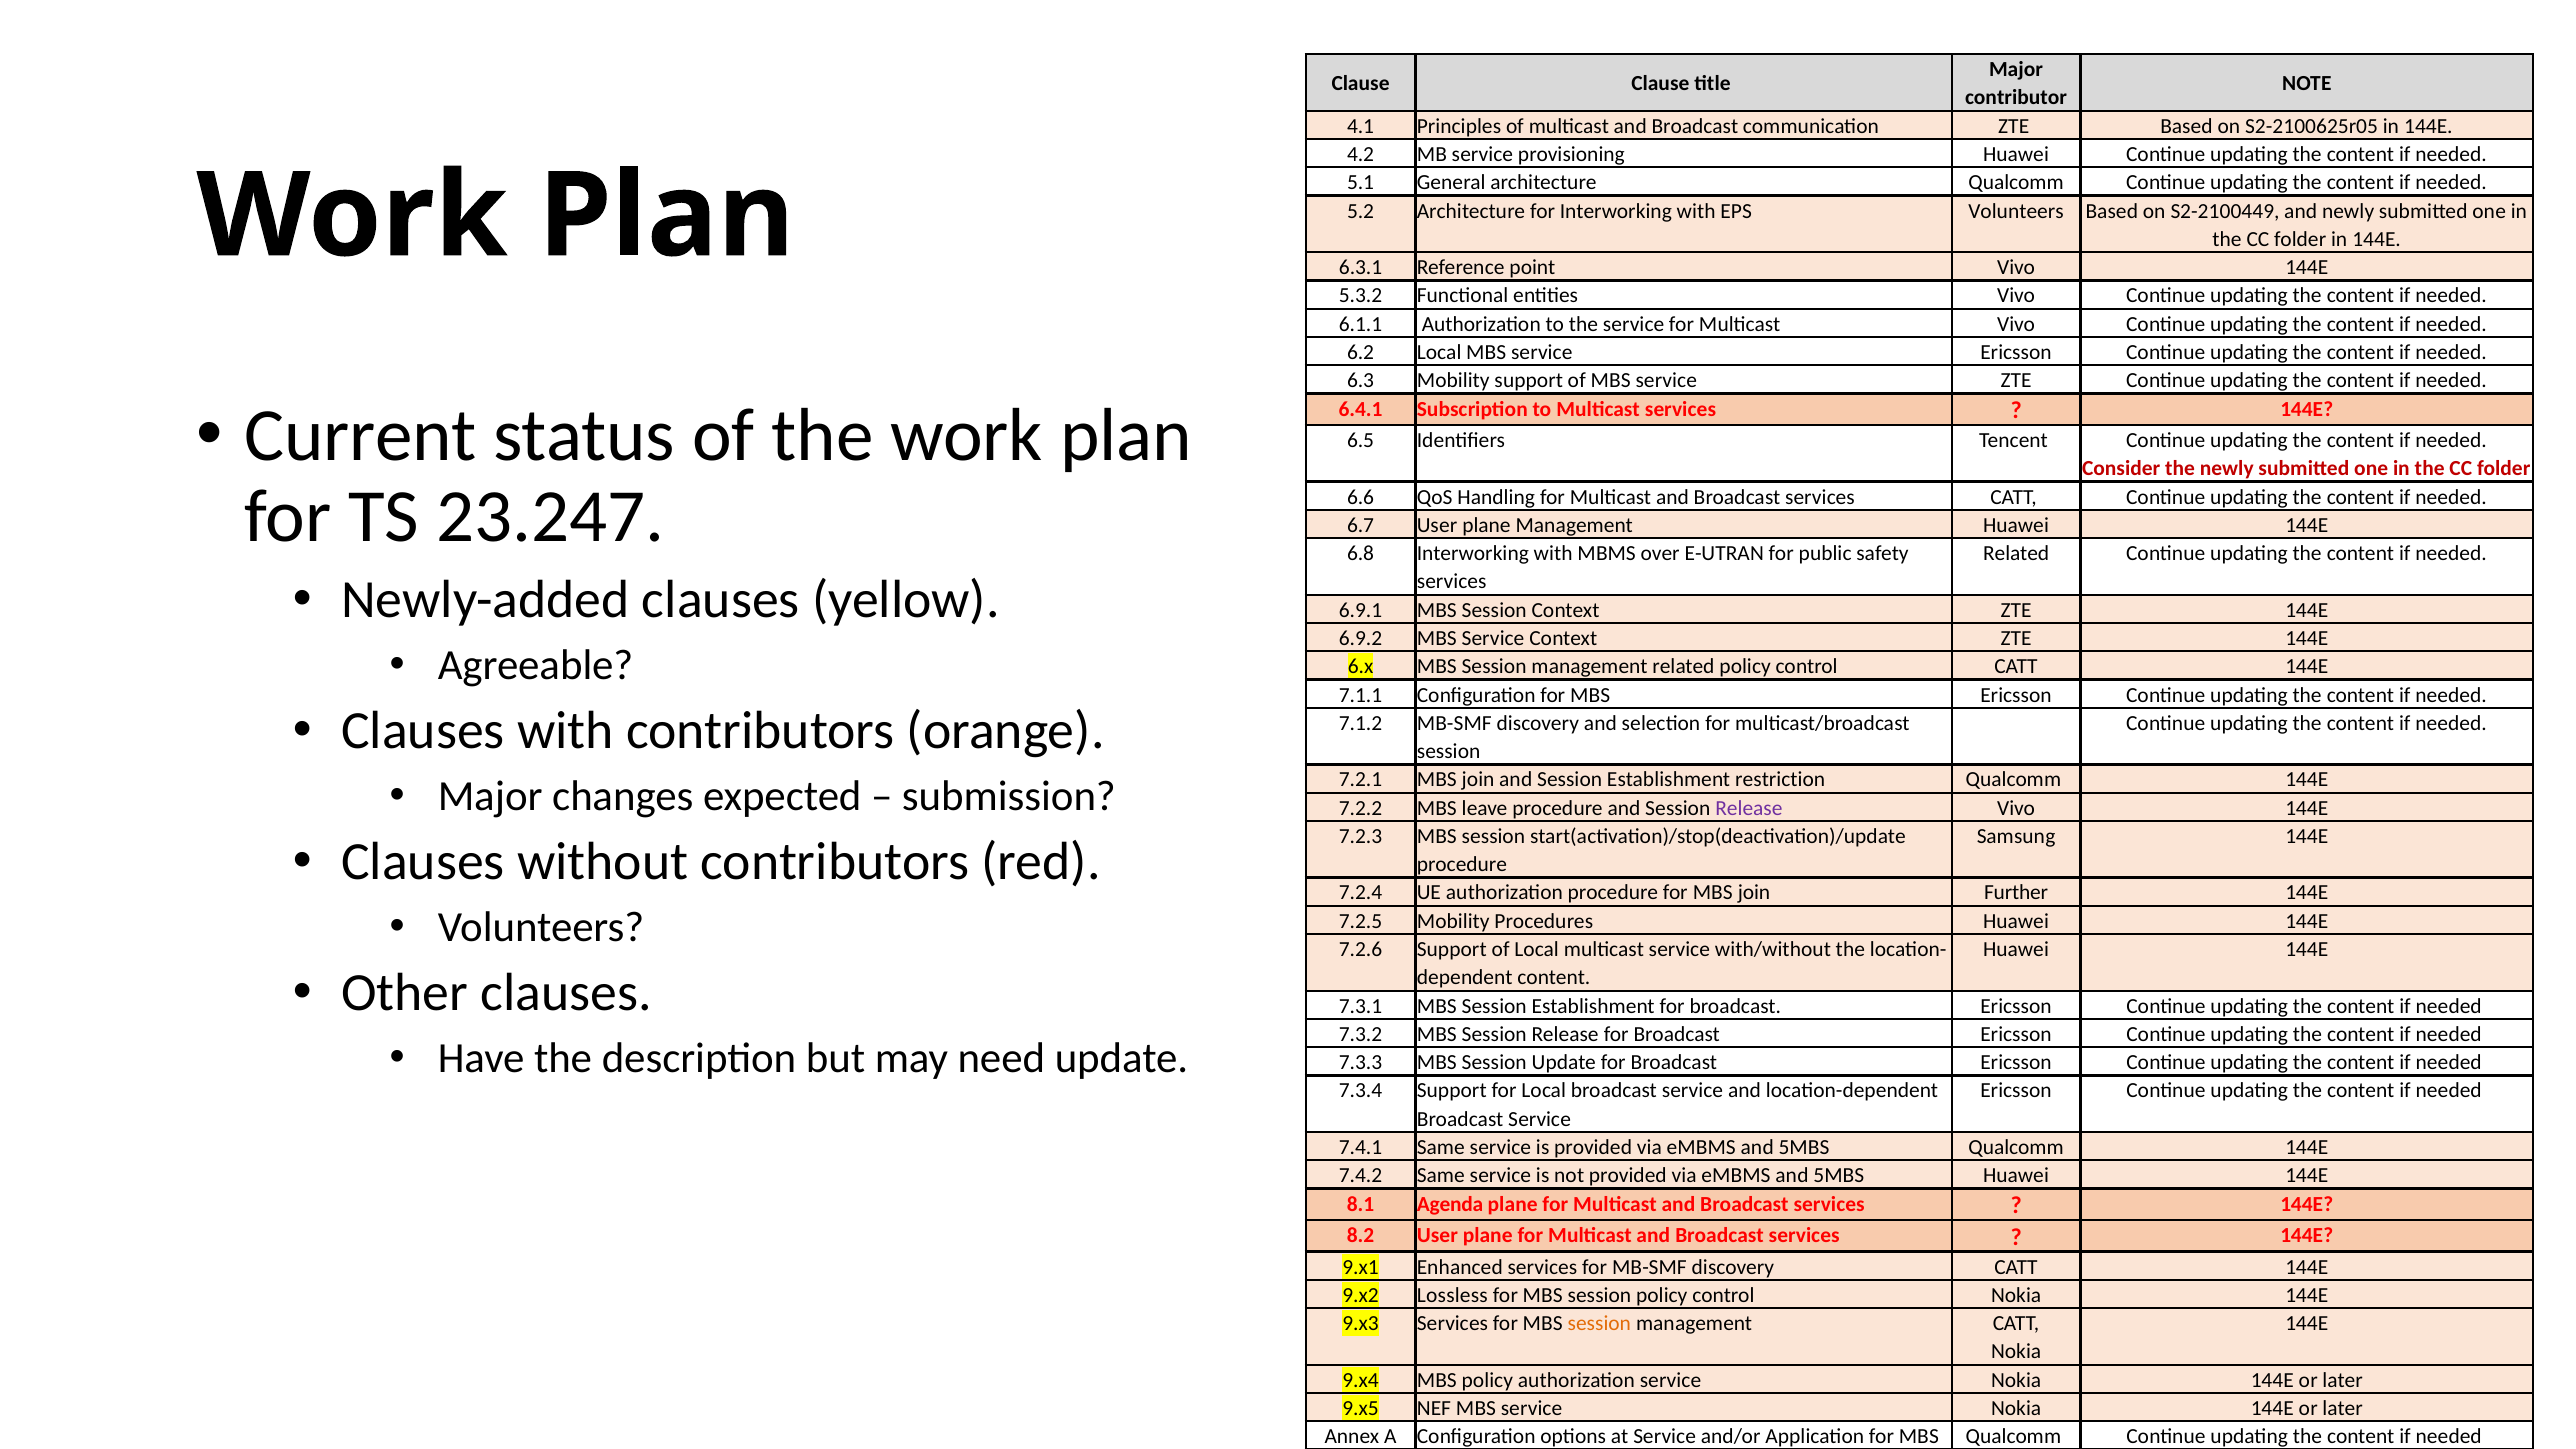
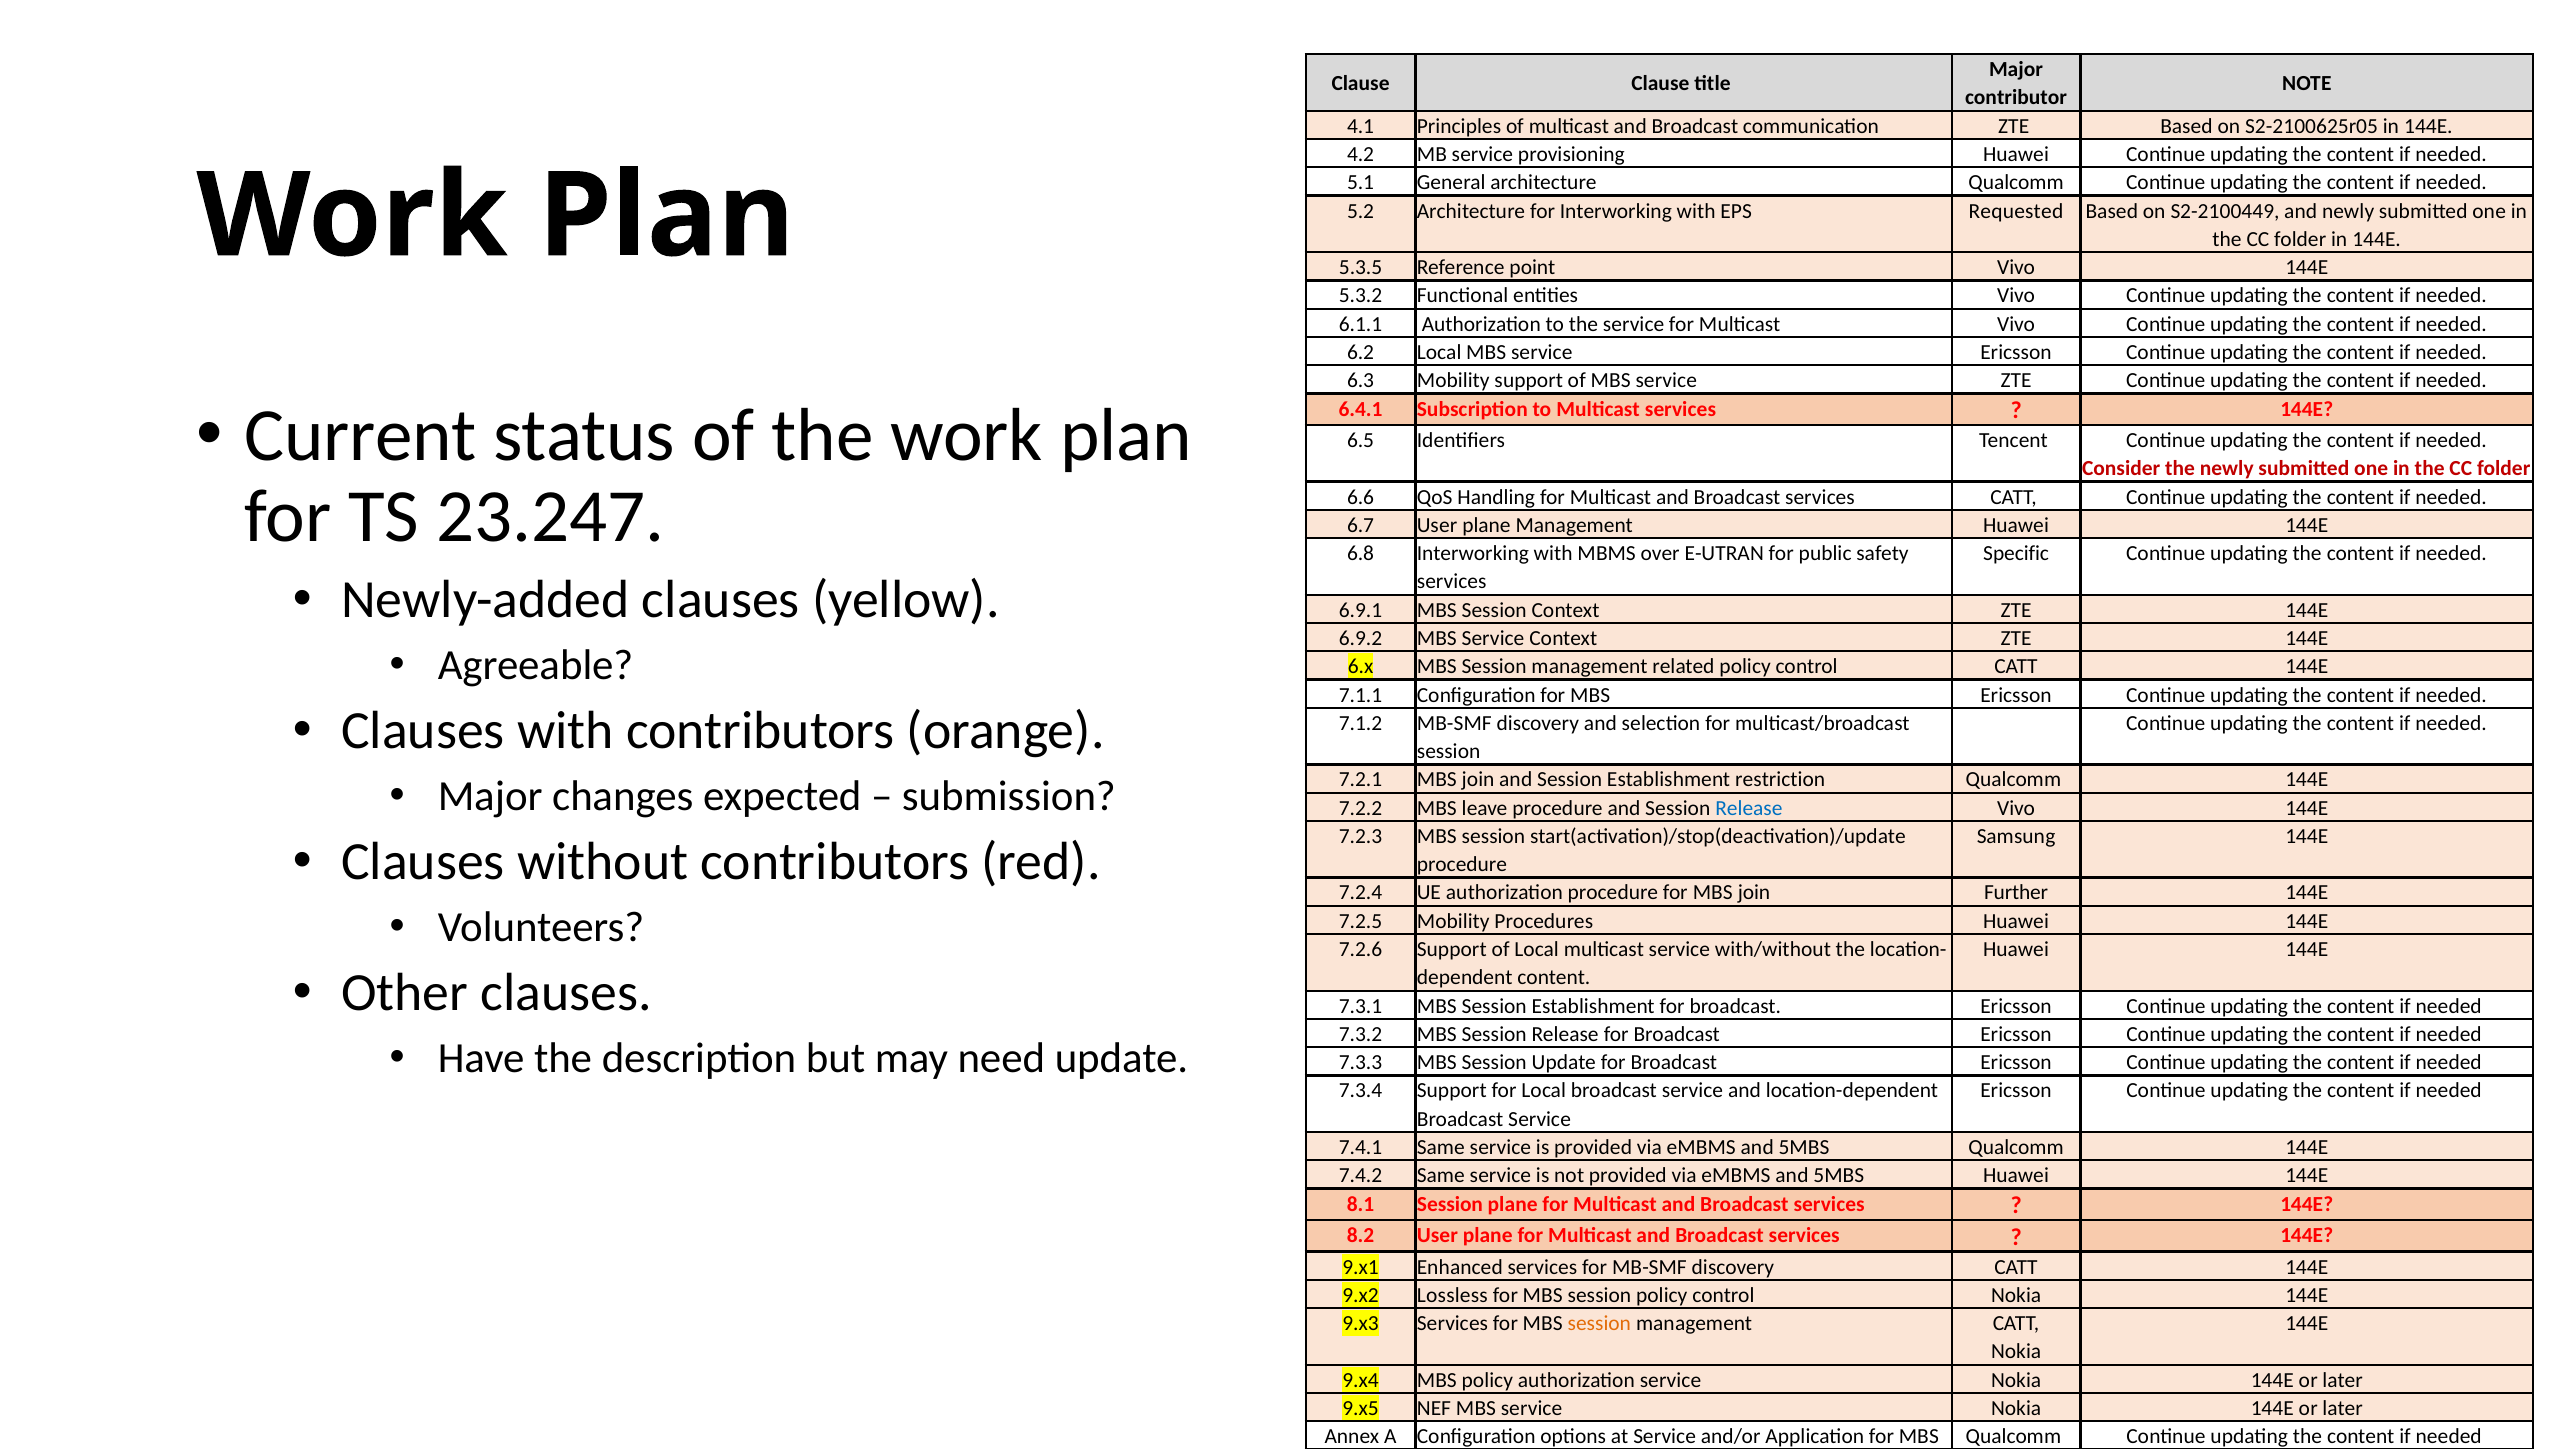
EPS Volunteers: Volunteers -> Requested (2016, 211)
6.3.1: 6.3.1 -> 5.3.5 (1361, 268)
Related: Related -> Specific (2016, 554)
Release colour: purple -> blue (1749, 808)
8.1 Agenda: Agenda -> Session (1450, 1204)
